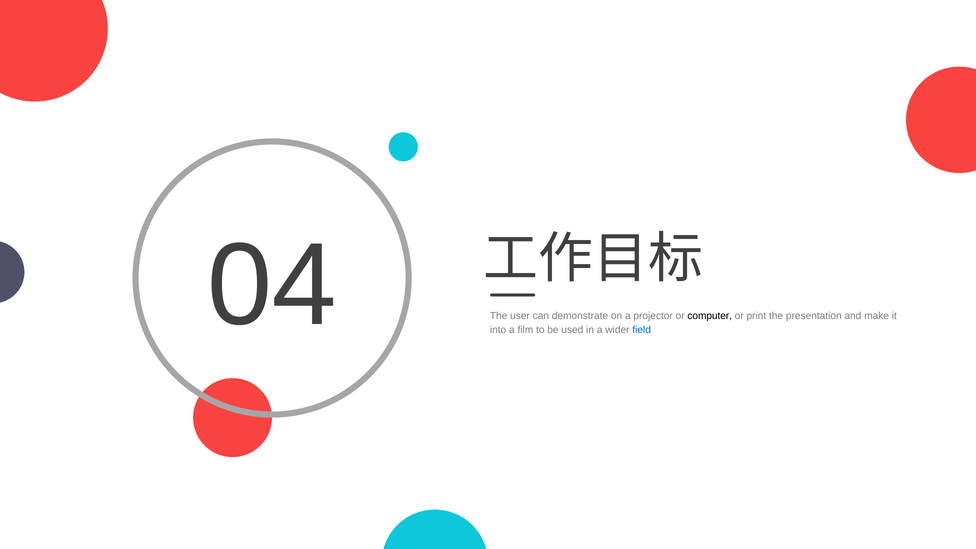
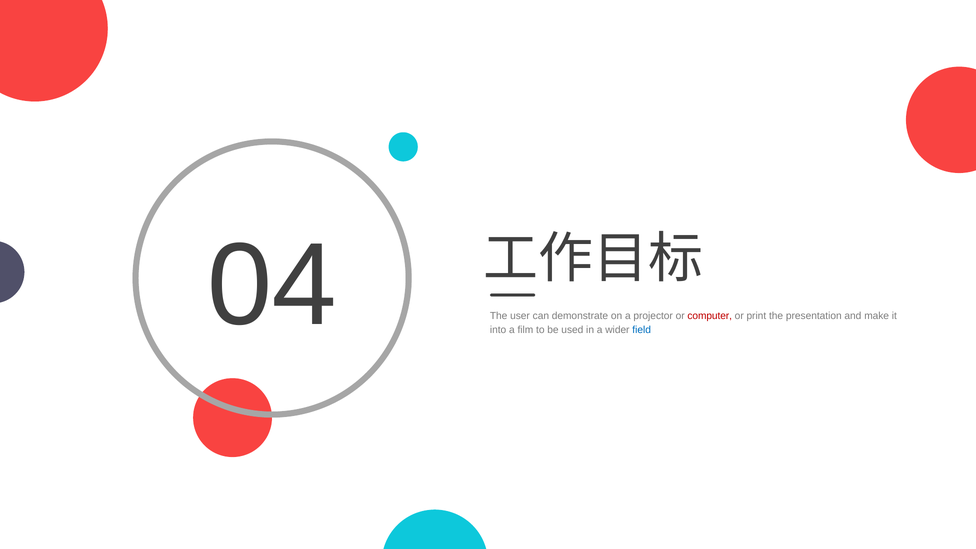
computer colour: black -> red (710, 316)
